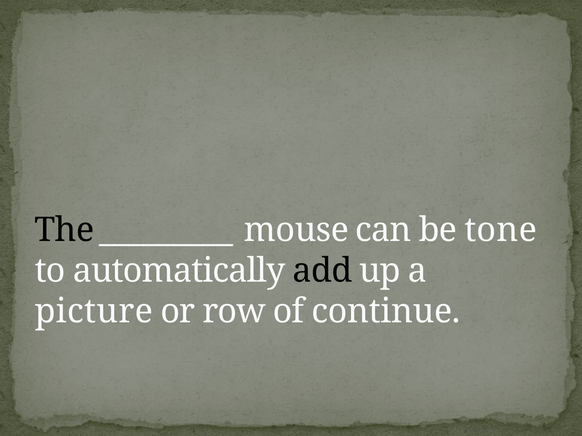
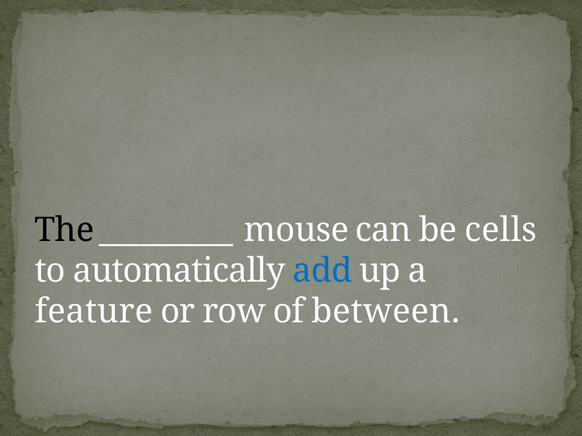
tone: tone -> cells (501, 230)
add colour: black -> blue (322, 271)
picture: picture -> feature (94, 312)
continue: continue -> between (386, 312)
